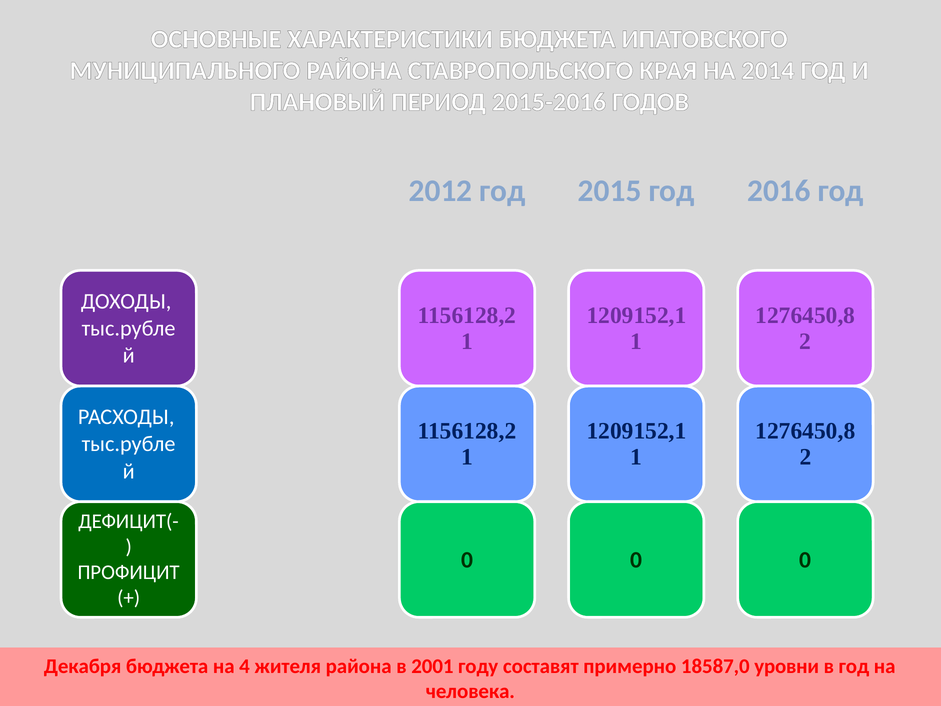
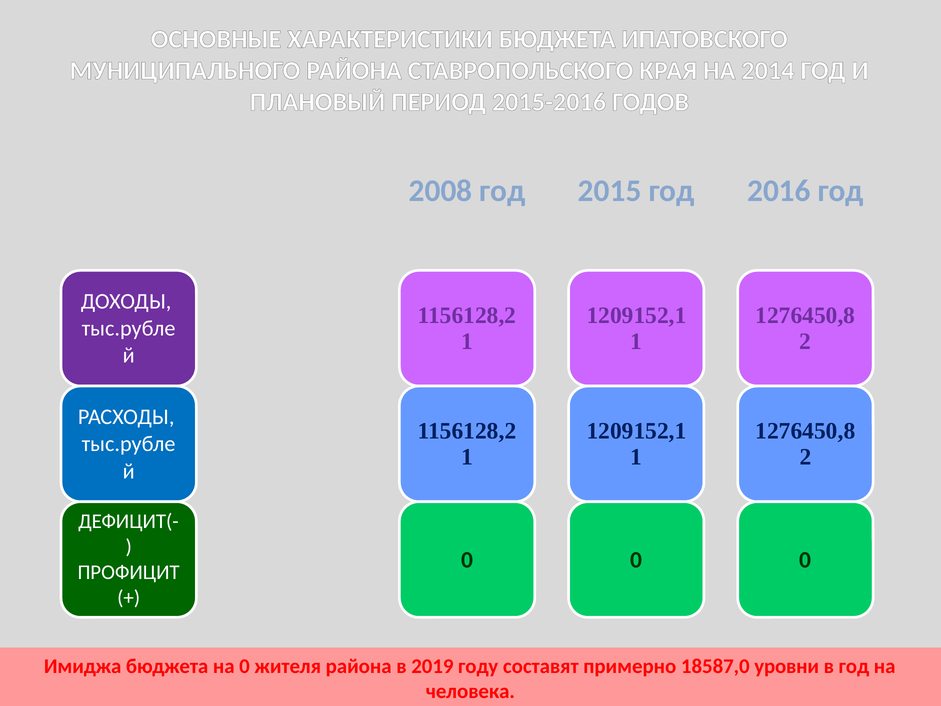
2012: 2012 -> 2008 (441, 191)
Декабря: Декабря -> Имиджа (83, 666)
на 4: 4 -> 0 (244, 666)
2001: 2001 -> 2019 (432, 666)
